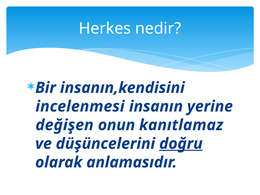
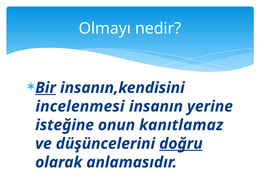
Herkes: Herkes -> Olmayı (105, 29)
Bir underline: none -> present (46, 88)
değişen: değişen -> isteğine (65, 125)
